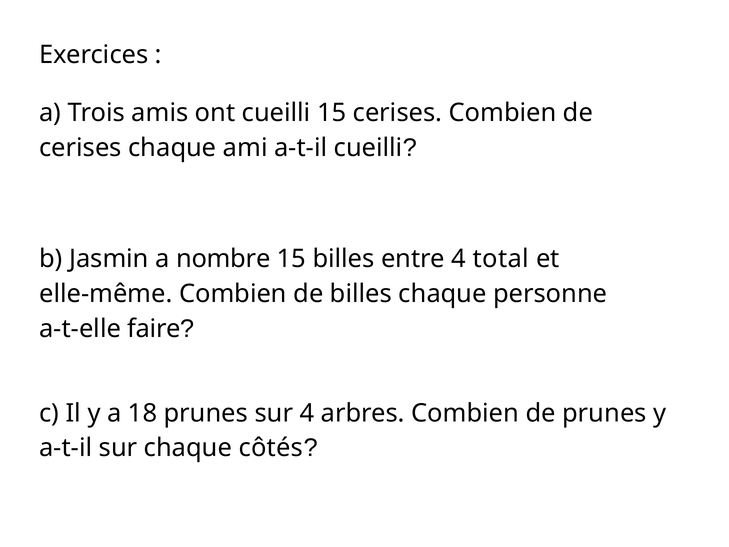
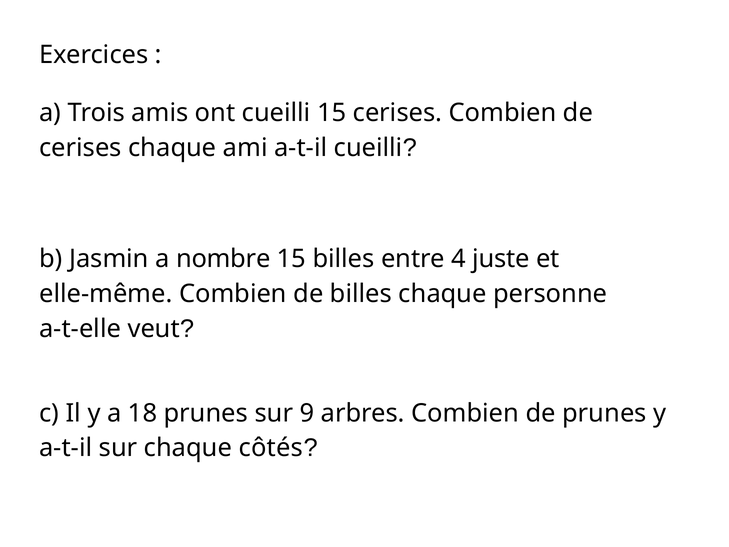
total: total -> juste (501, 259)
faire: faire -> veut (154, 329)
sur 4: 4 -> 9 (307, 413)
